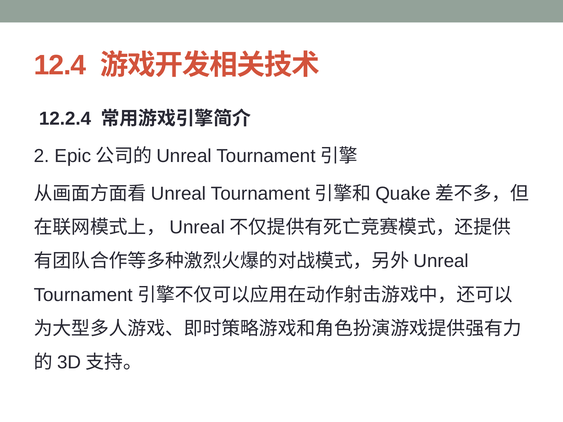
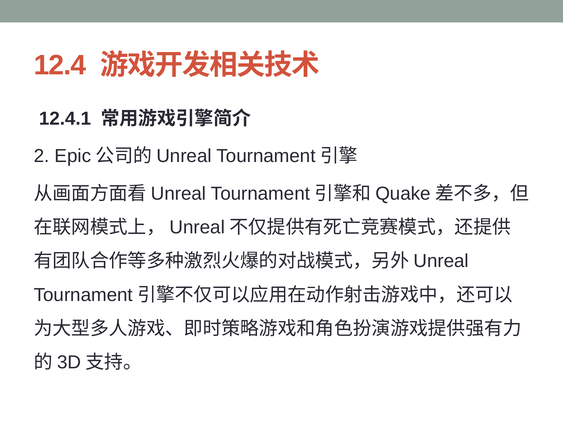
12.2.4: 12.2.4 -> 12.4.1 (65, 119)
